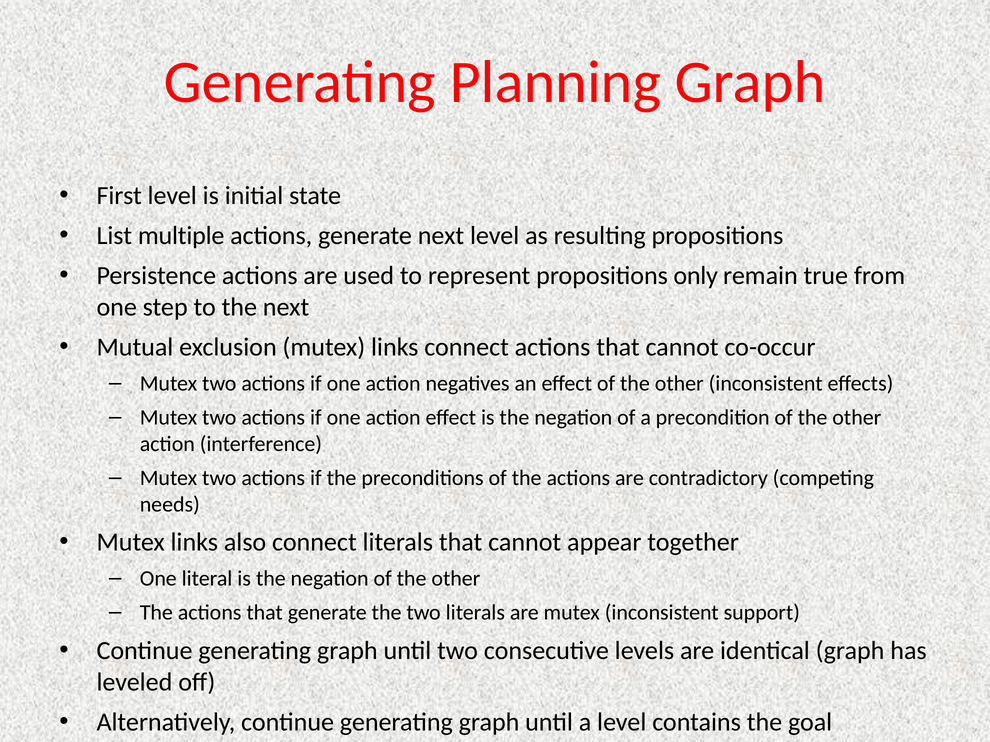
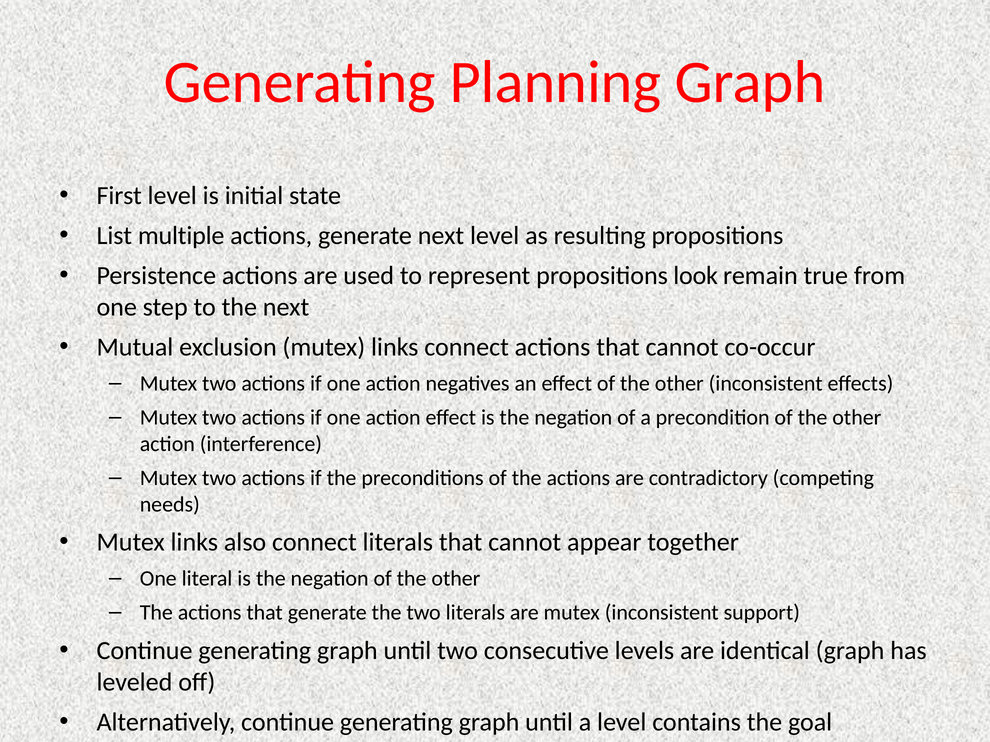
only: only -> look (696, 276)
